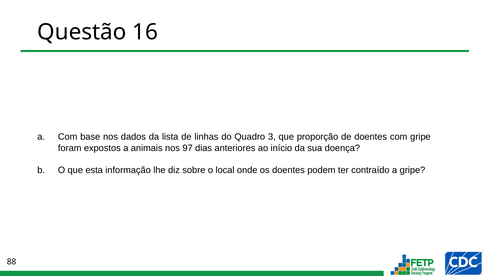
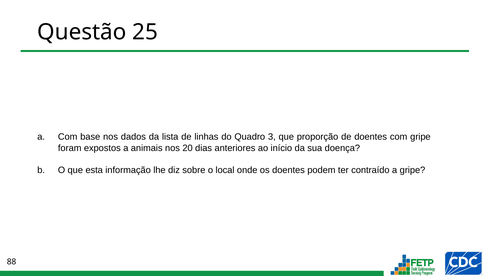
16: 16 -> 25 (145, 32)
97: 97 -> 20 (188, 148)
